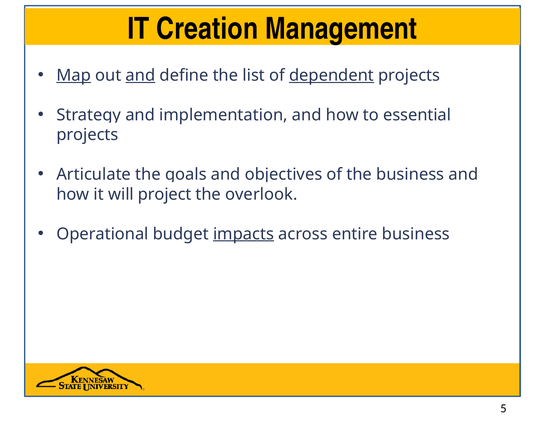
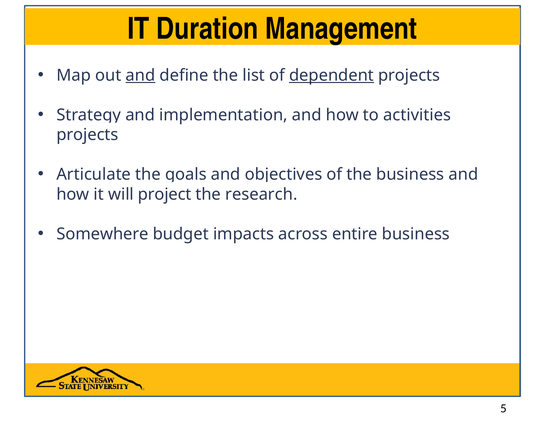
Creation: Creation -> Duration (207, 29)
Map underline: present -> none (74, 75)
essential: essential -> activities (417, 115)
overlook: overlook -> research (261, 194)
Operational: Operational -> Somewhere (103, 234)
impacts underline: present -> none (243, 234)
